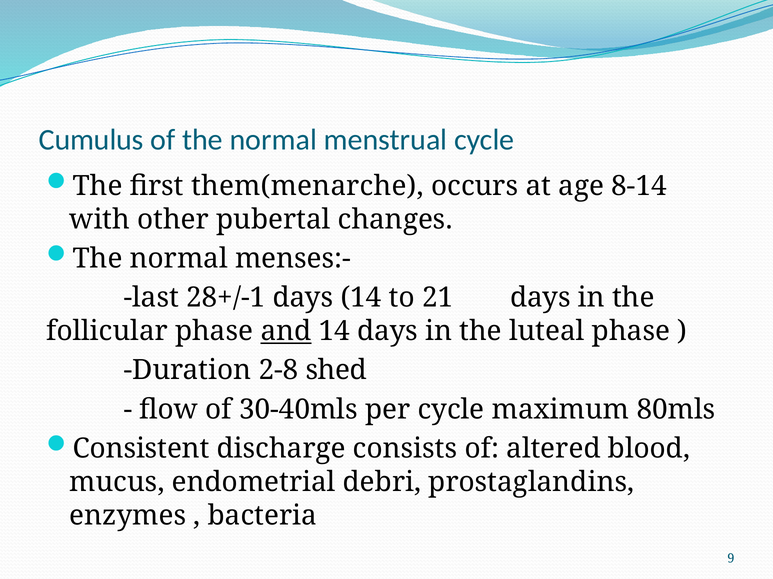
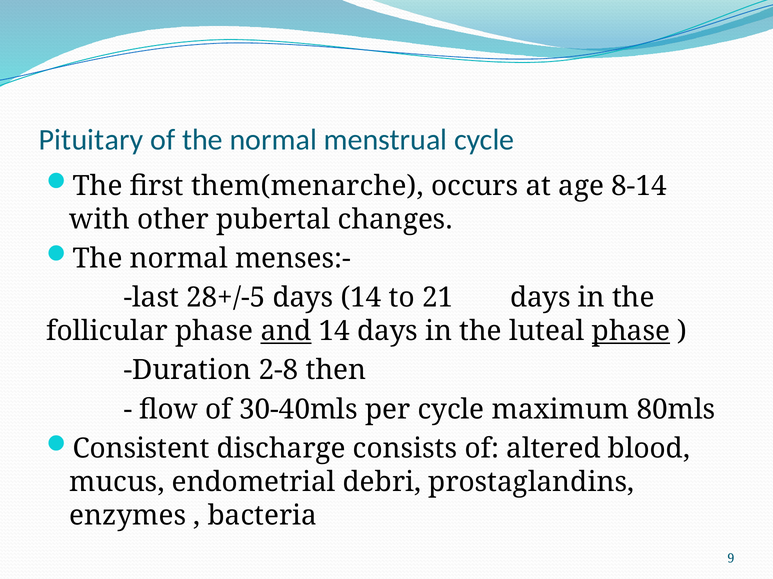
Cumulus: Cumulus -> Pituitary (91, 140)
28+/-1: 28+/-1 -> 28+/-5 (226, 298)
phase underline: none -> present (631, 332)
shed: shed -> then (336, 371)
